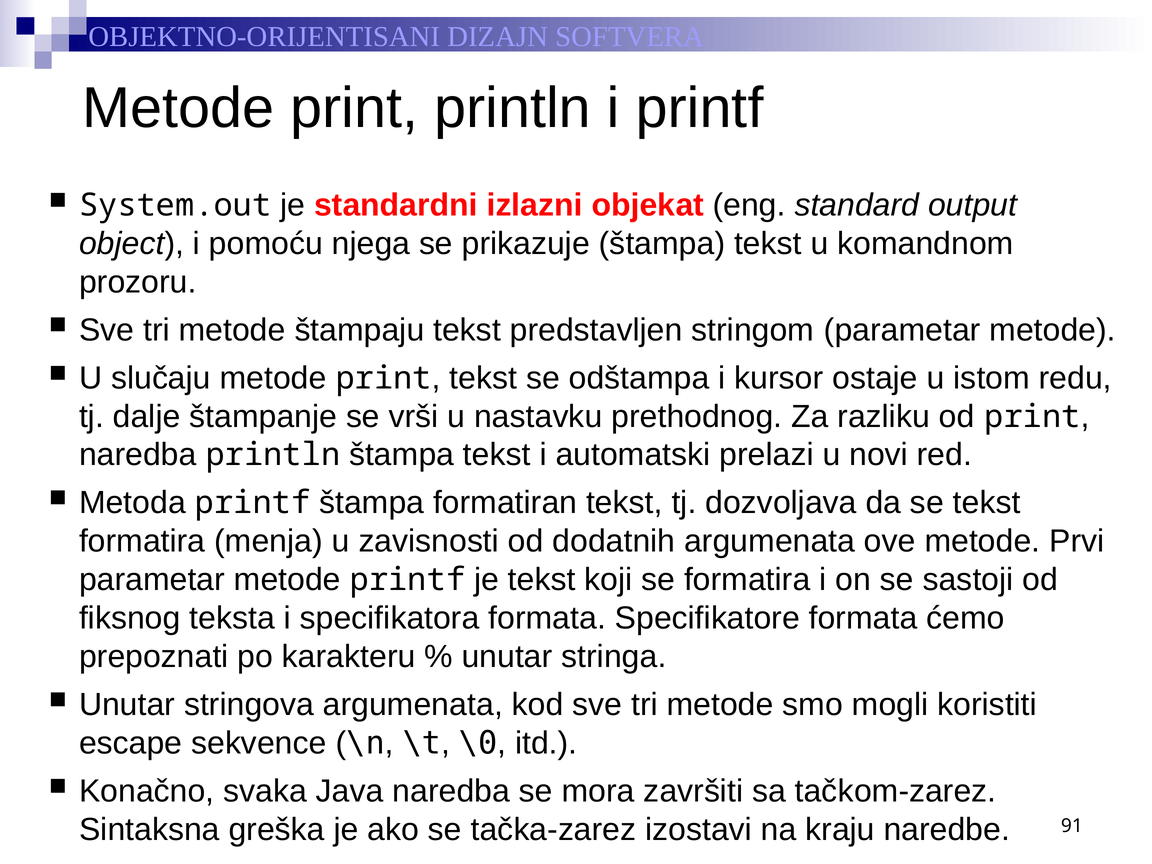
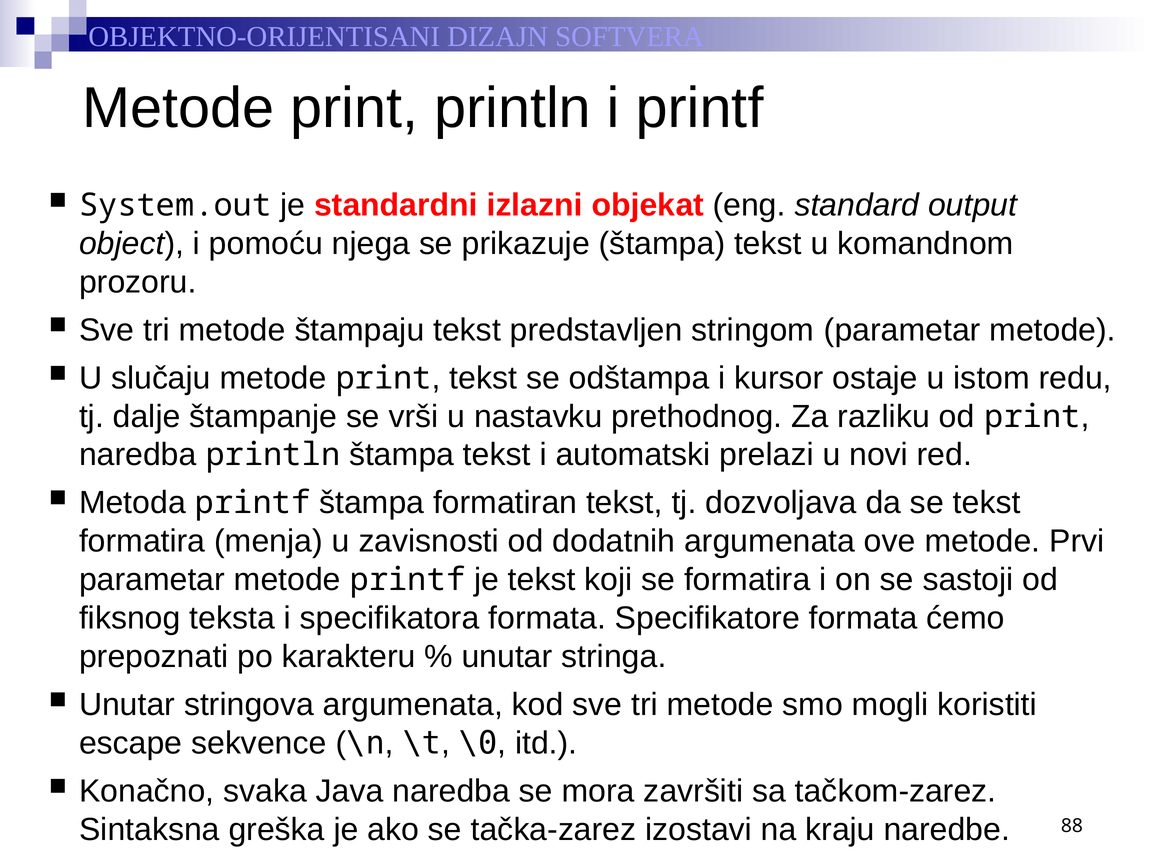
91: 91 -> 88 (1072, 826)
